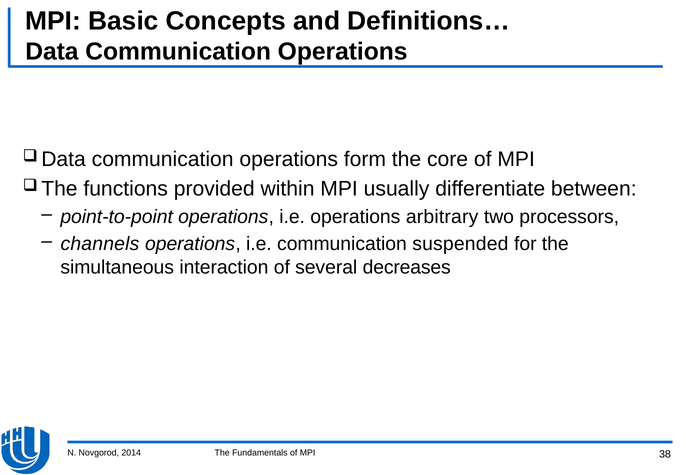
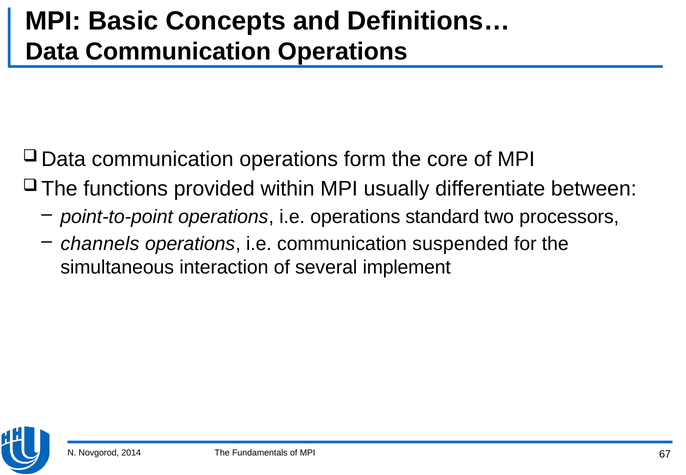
arbitrary: arbitrary -> standard (442, 217)
decreases: decreases -> implement (407, 267)
38: 38 -> 67 (665, 454)
